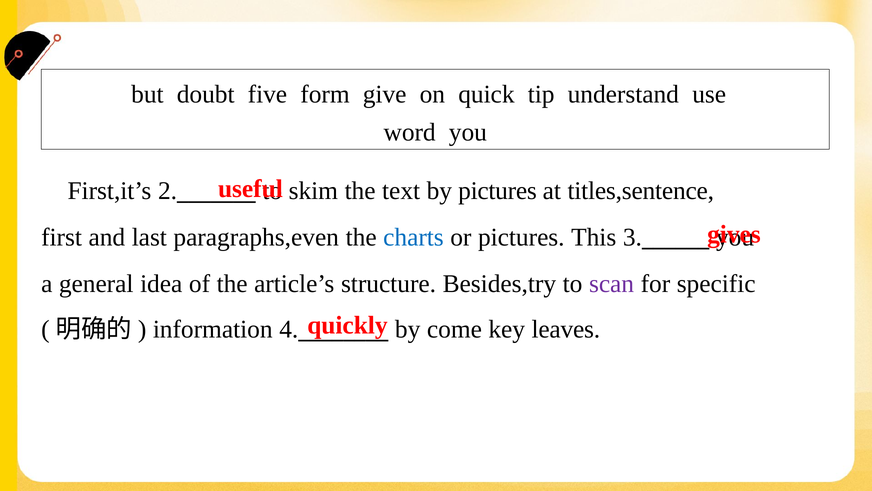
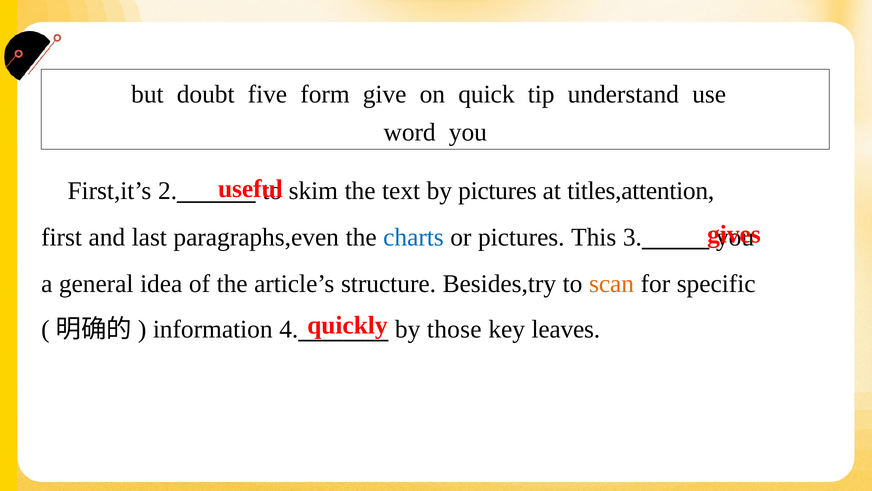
titles,sentence: titles,sentence -> titles,attention (641, 191)
scan colour: purple -> orange (612, 283)
come: come -> those (454, 329)
